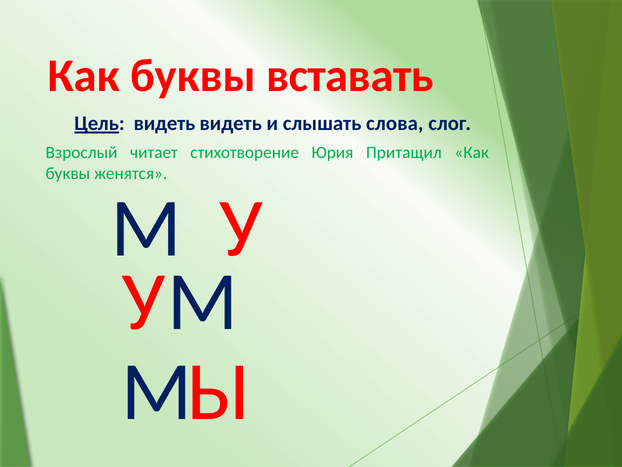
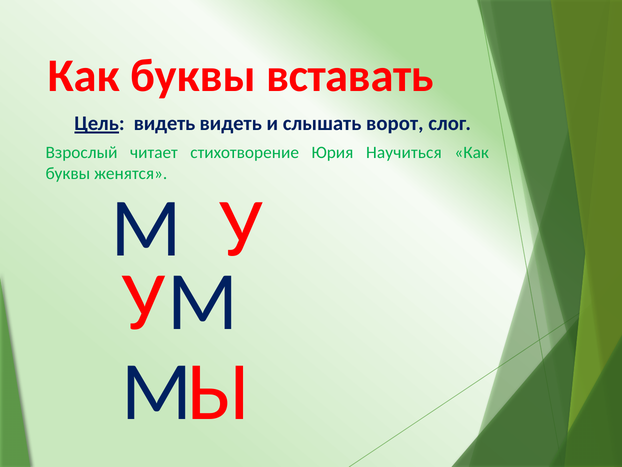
слова: слова -> ворот (395, 124)
Притащил: Притащил -> Научиться (404, 153)
